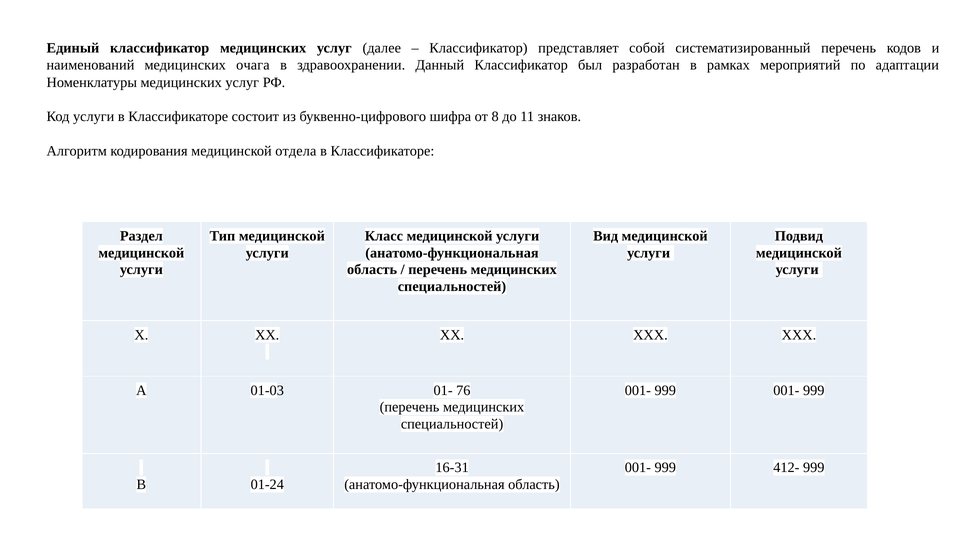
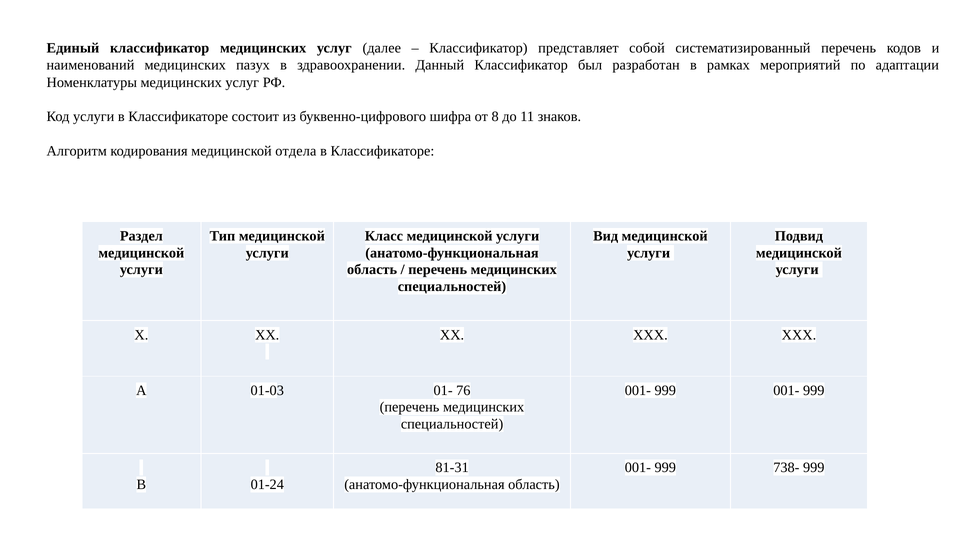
очага: очага -> пазух (253, 65)
16-31: 16-31 -> 81-31 (452, 468)
412-: 412- -> 738- (786, 468)
